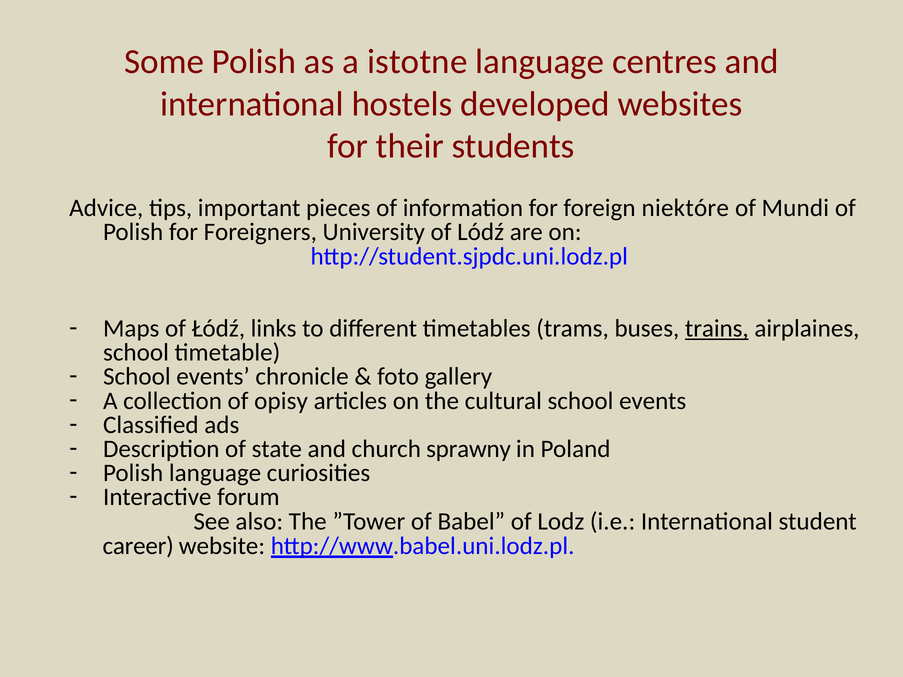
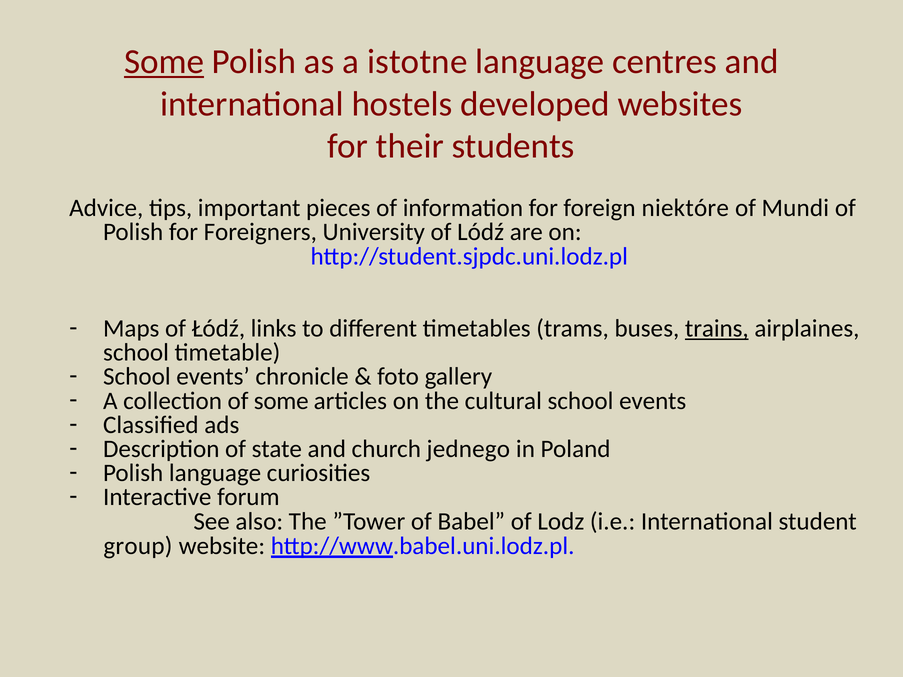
Some underline: none -> present (164, 62)
of opisy: opisy -> some (281, 401)
sprawny: sprawny -> jednego (468, 449)
career: career -> group (138, 546)
